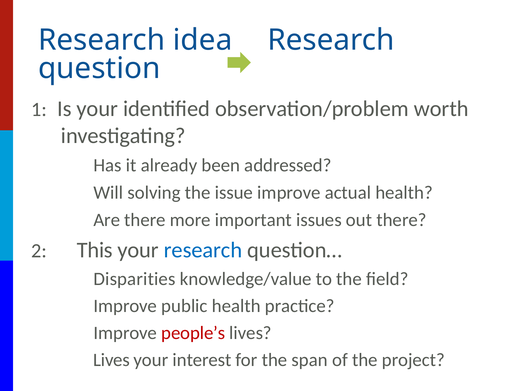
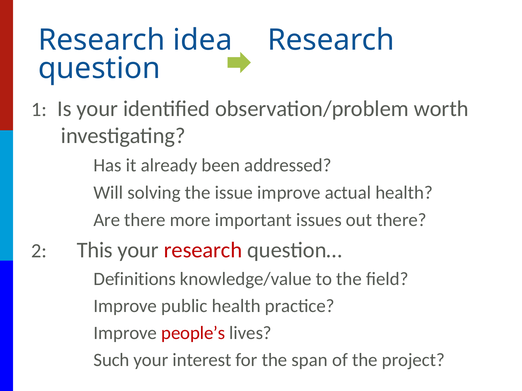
research colour: blue -> red (203, 250)
Disparities: Disparities -> Definitions (135, 279)
Lives: Lives -> Such (111, 360)
